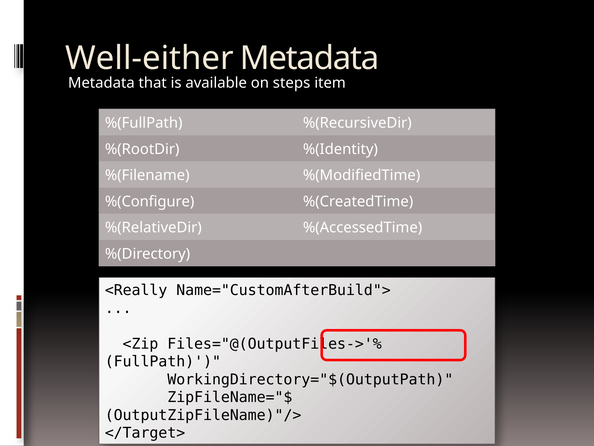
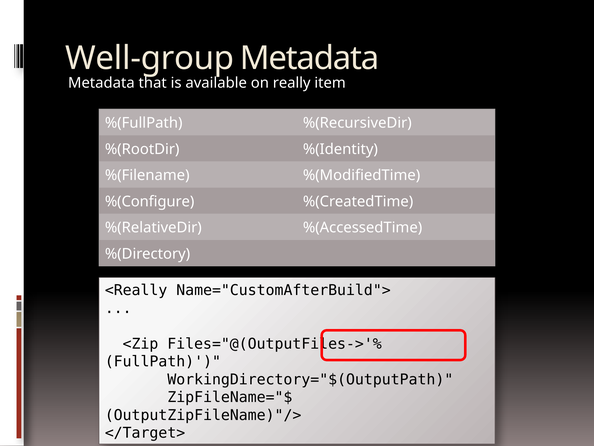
Well-either: Well-either -> Well-group (150, 58)
steps: steps -> really (292, 83)
